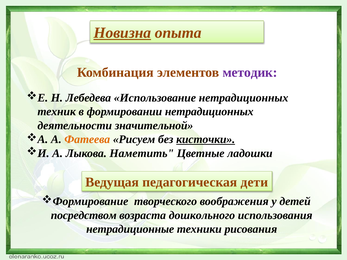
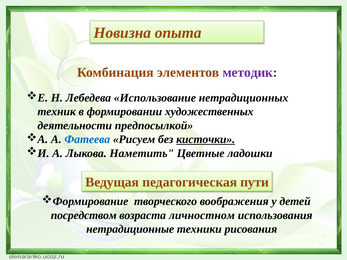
Новизна underline: present -> none (122, 33)
формировании нетрадиционных: нетрадиционных -> художественных (209, 112)
значительной: значительной -> предпосылкой (154, 126)
Фатеева colour: orange -> blue (87, 140)
дети: дети -> пути (255, 182)
дошкольного: дошкольного -> личностном (202, 215)
